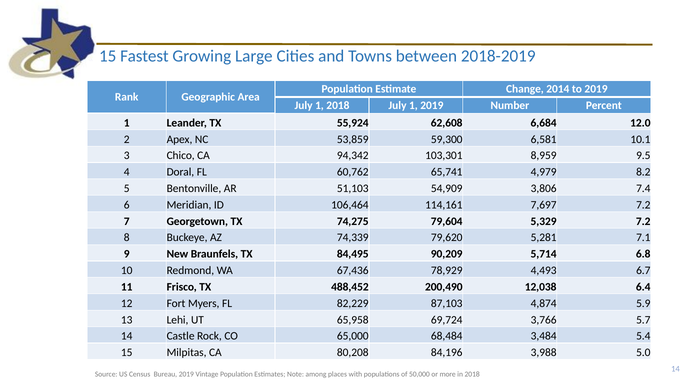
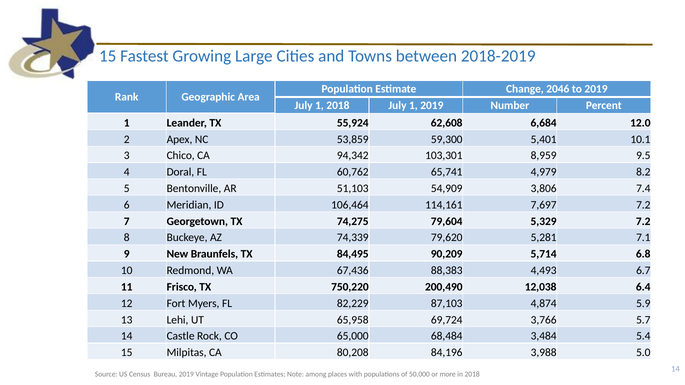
2014: 2014 -> 2046 (558, 89)
6,581: 6,581 -> 5,401 (544, 139)
78,929: 78,929 -> 88,383 (447, 271)
488,452: 488,452 -> 750,220 (350, 287)
